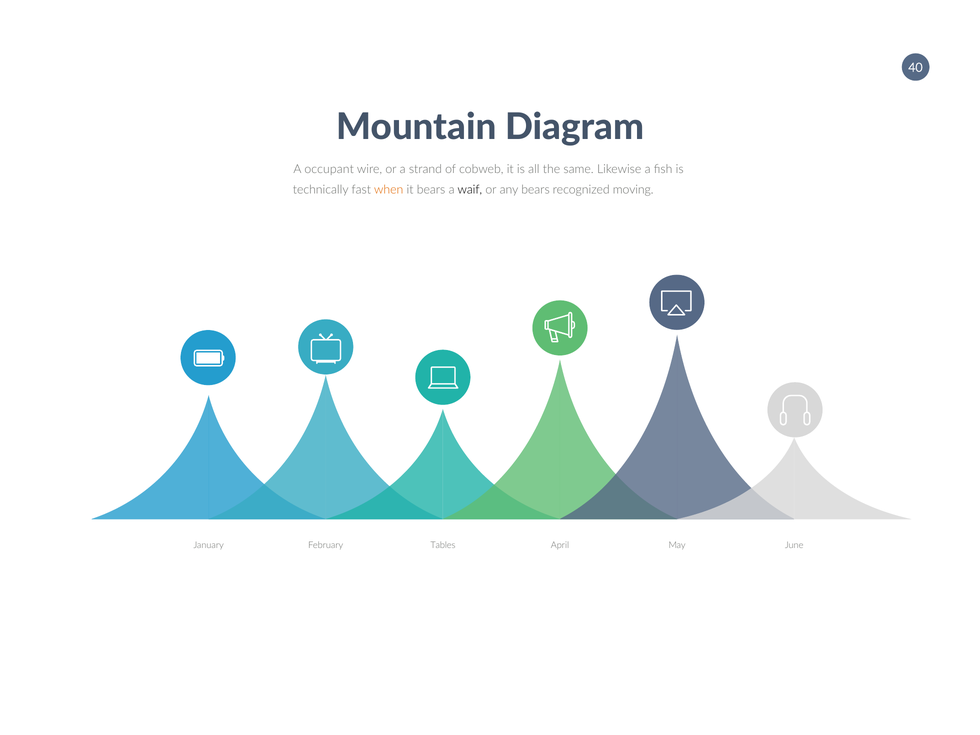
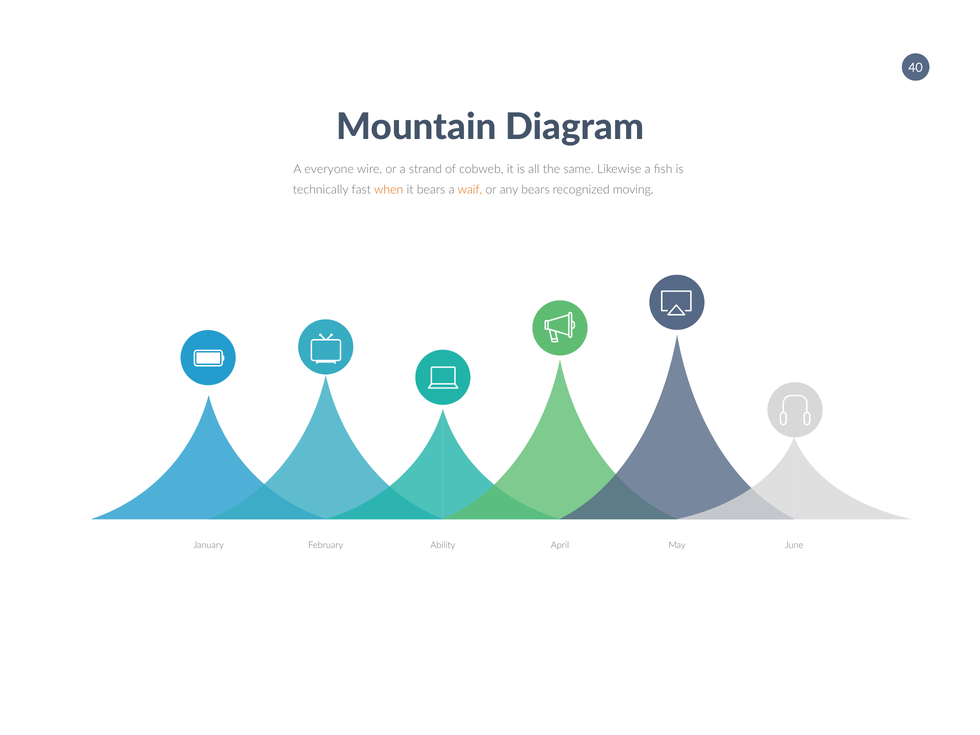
occupant: occupant -> everyone (329, 169)
waif colour: black -> orange (470, 190)
Tables: Tables -> Ability (443, 545)
